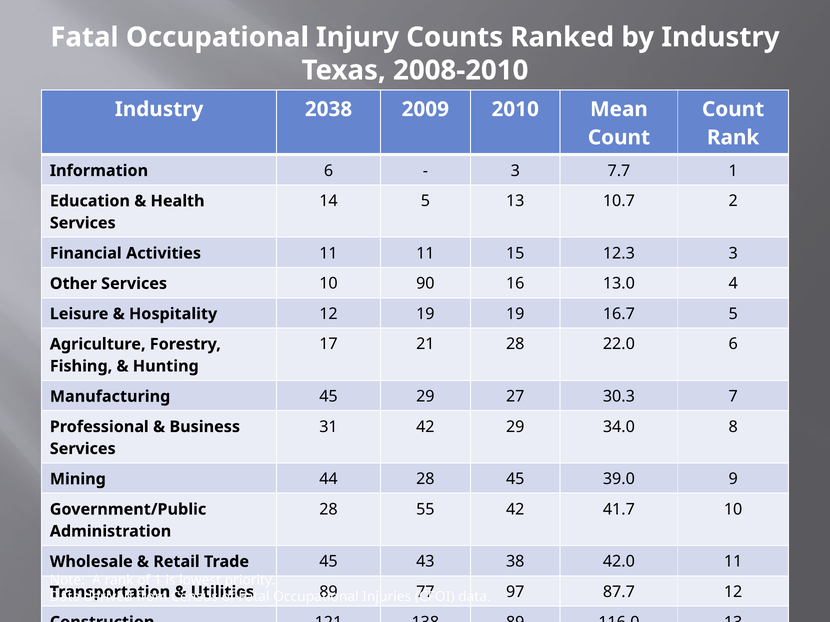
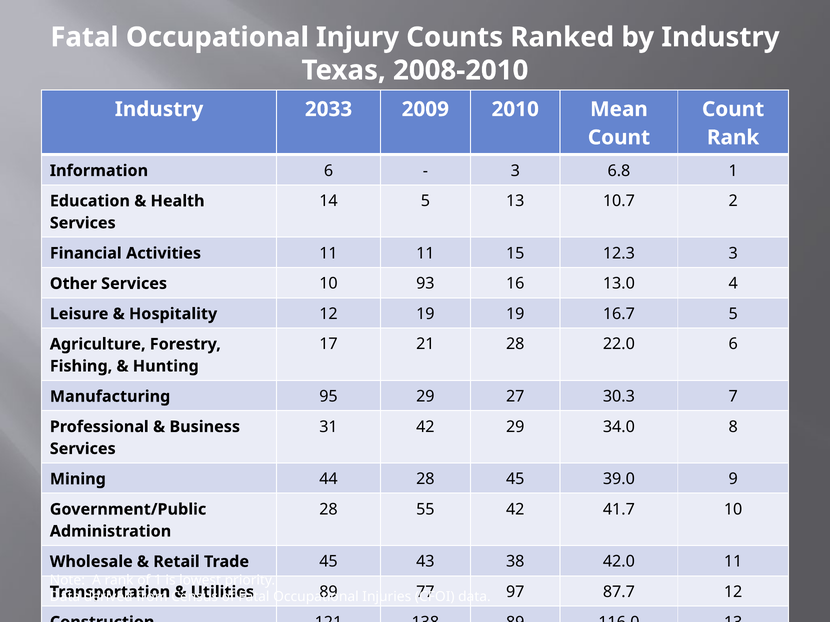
2038: 2038 -> 2033 (329, 109)
7.7: 7.7 -> 6.8 (619, 171)
90: 90 -> 93 (425, 284)
Manufacturing 45: 45 -> 95 (329, 397)
